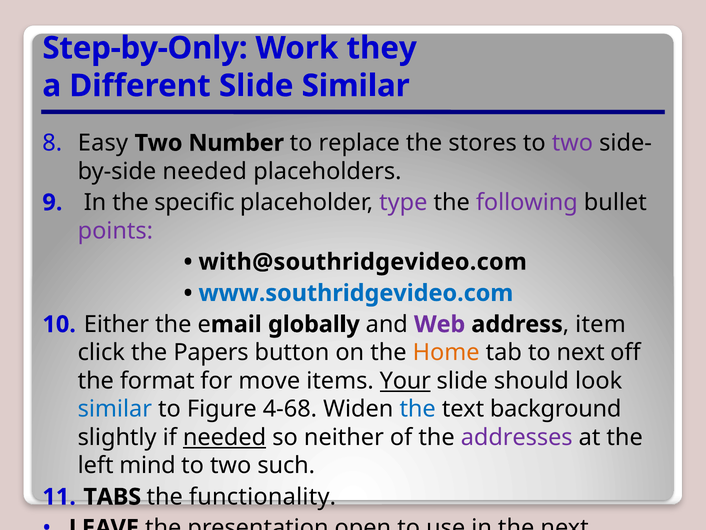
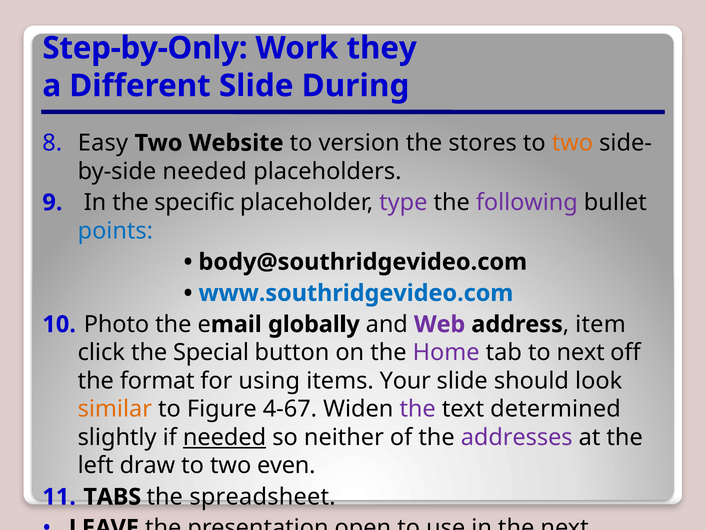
Slide Similar: Similar -> During (356, 86)
Number: Number -> Website (236, 143)
replace: replace -> version (359, 143)
two colour: purple -> orange (572, 143)
points colour: purple -> blue (115, 231)
with@southridgevideo.com: with@southridgevideo.com -> body@southridgevideo.com (363, 262)
Either: Either -> Photo (116, 324)
Papers: Papers -> Special (211, 352)
Home colour: orange -> purple (446, 352)
move: move -> using (269, 381)
Your underline: present -> none (405, 381)
similar colour: blue -> orange (115, 409)
4-68: 4-68 -> 4-67 (290, 409)
the colour: blue -> purple (418, 409)
background: background -> determined (555, 409)
mind: mind -> draw (147, 465)
such: such -> even (286, 465)
functionality: functionality -> spreadsheet (263, 496)
